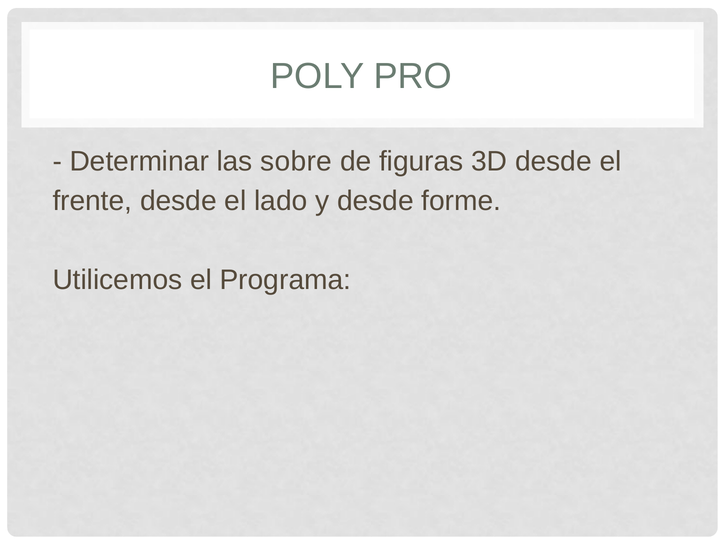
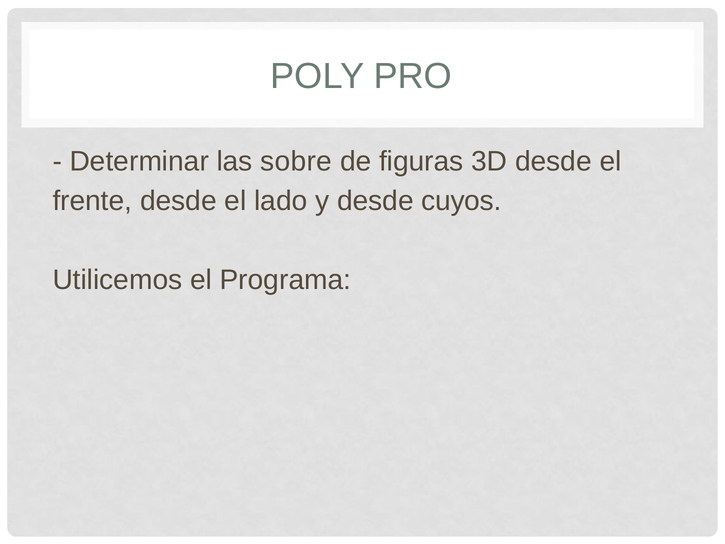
forme: forme -> cuyos (461, 201)
